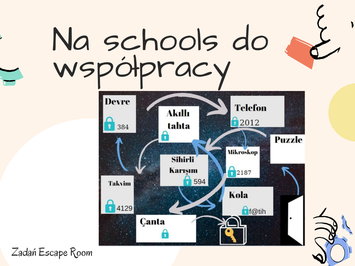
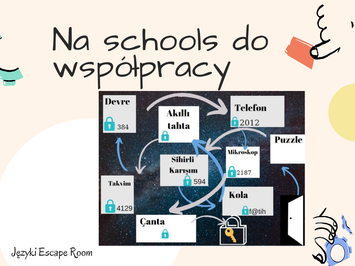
Zadań: Zadań -> Języki (24, 252)
